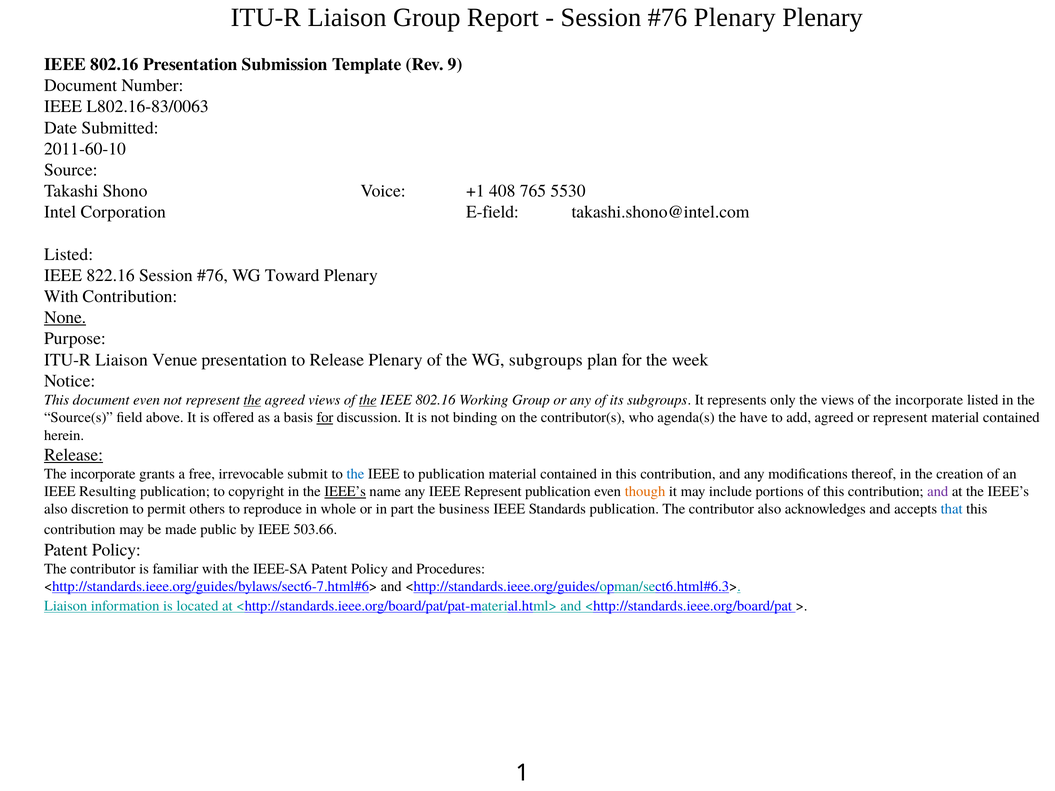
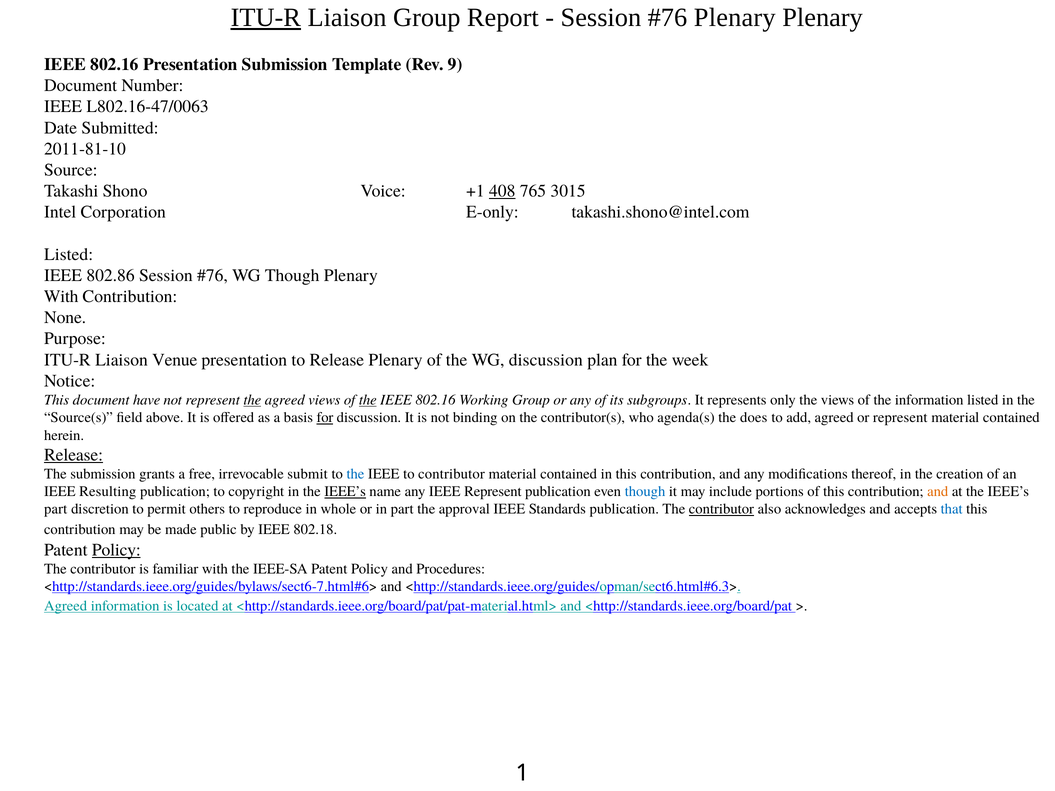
ITU-R underline: none -> present (266, 18)
L802.16-83/0063: L802.16-83/0063 -> L802.16-47/0063 (148, 107)
2011-60-10: 2011-60-10 -> 2011-81-10 (85, 149)
408 underline: none -> present (502, 191)
5530: 5530 -> 3015 (568, 191)
E-field: E-field -> E-only (492, 212)
822.16: 822.16 -> 802.86 (111, 275)
WG Toward: Toward -> Though (292, 275)
None underline: present -> none (65, 318)
WG subgroups: subgroups -> discussion (546, 360)
document even: even -> have (147, 400)
of the incorporate: incorporate -> information (929, 400)
have: have -> does (754, 418)
incorporate: incorporate -> submission (103, 474)
to publication: publication -> contributor (451, 474)
though colour: orange -> blue (645, 492)
and colour: purple -> orange (938, 492)
also: also -> part (56, 509)
business: business -> approval (464, 509)
contributor underline: none -> present (721, 509)
503.66: 503.66 -> 802.18 (315, 530)
Policy underline: none -> present (116, 550)
Liaison: Liaison -> Agreed (66, 606)
